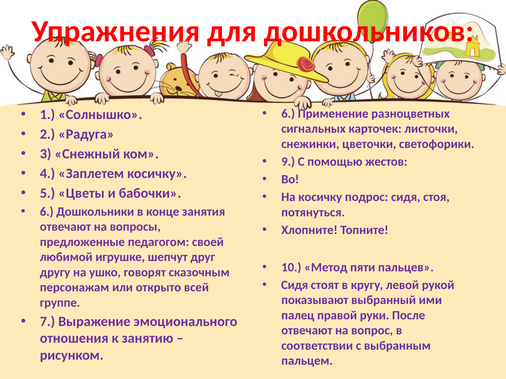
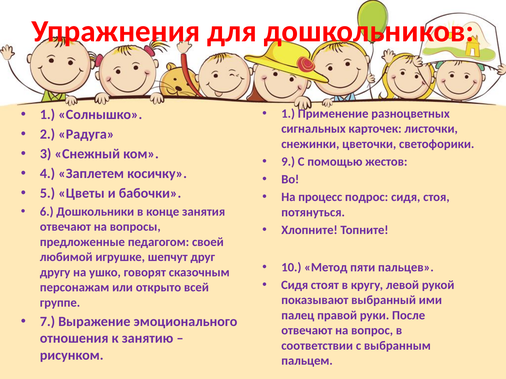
6: 6 -> 1 (288, 114)
На косичку: косичку -> процесс (320, 197)
